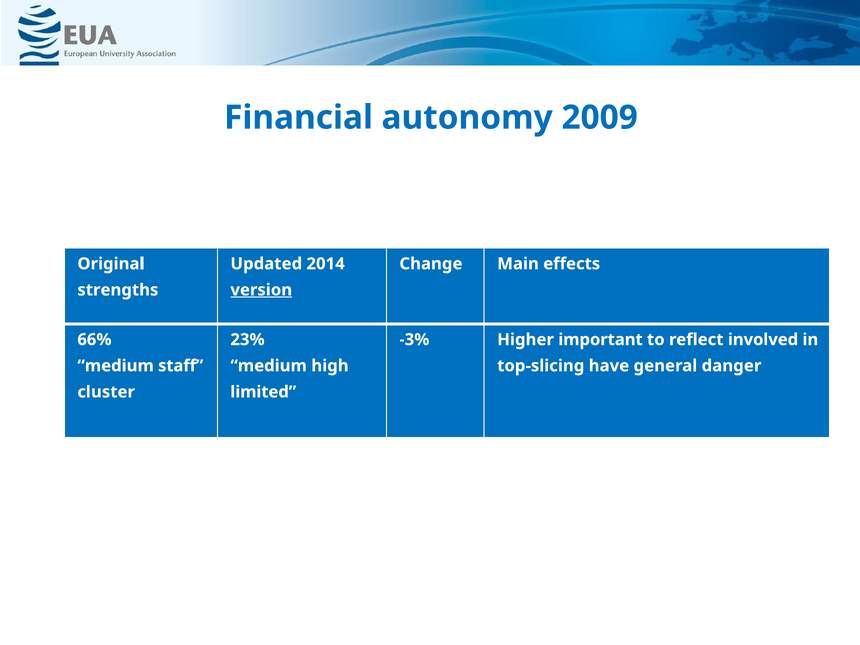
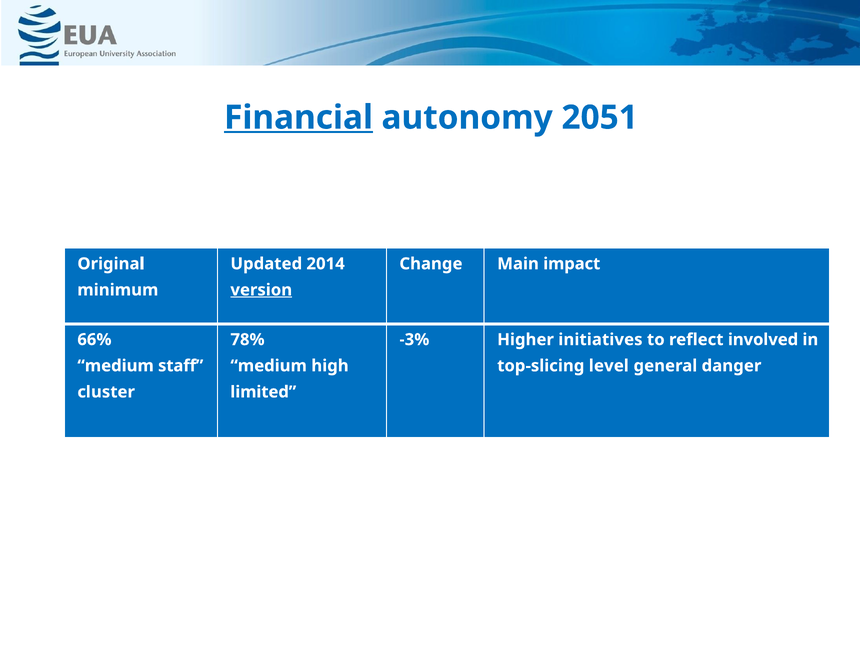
Financial underline: none -> present (298, 118)
2009: 2009 -> 2051 (600, 118)
effects: effects -> impact (572, 264)
strengths: strengths -> minimum (118, 290)
23%: 23% -> 78% (247, 340)
important: important -> initiatives (600, 340)
have: have -> level (609, 366)
